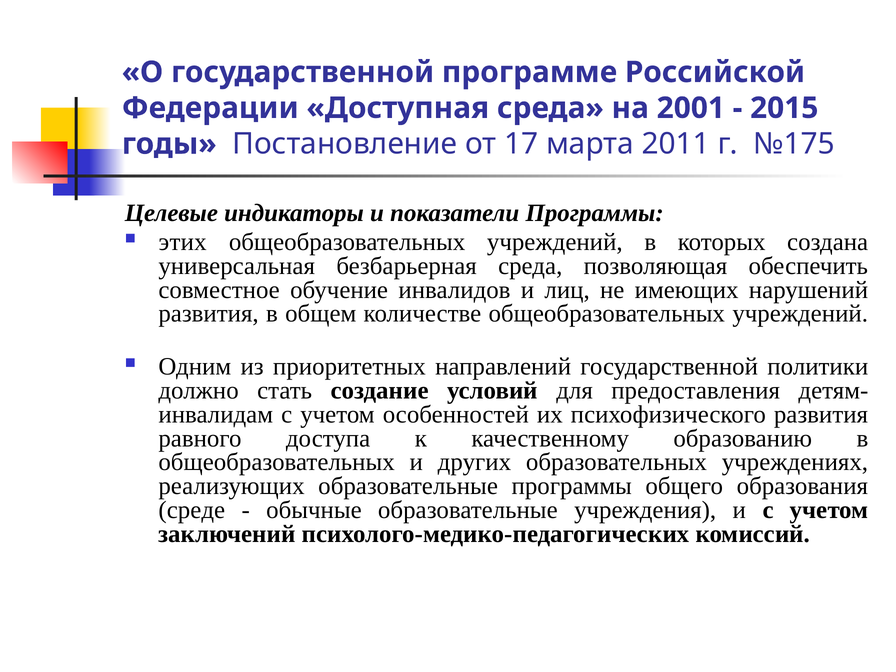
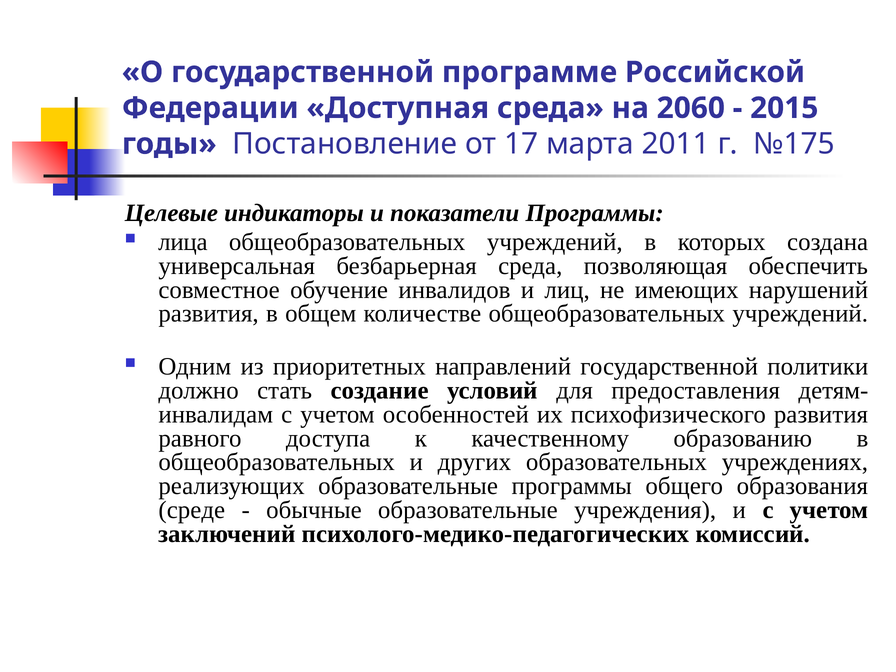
2001: 2001 -> 2060 (691, 108)
этих: этих -> лица (183, 242)
